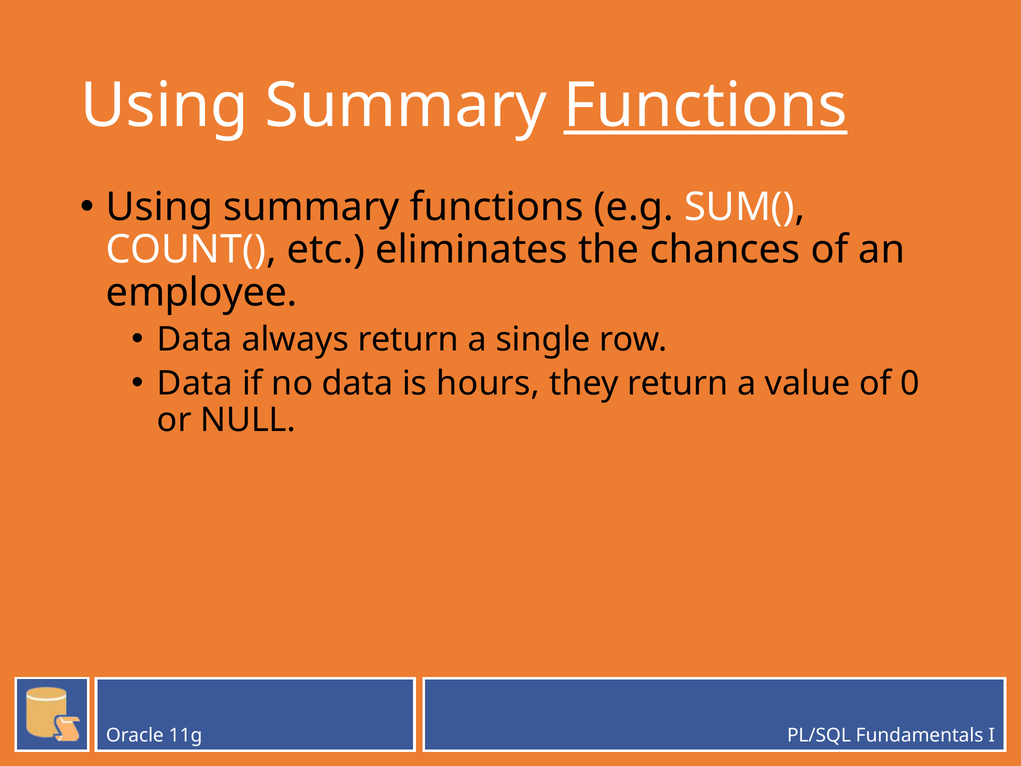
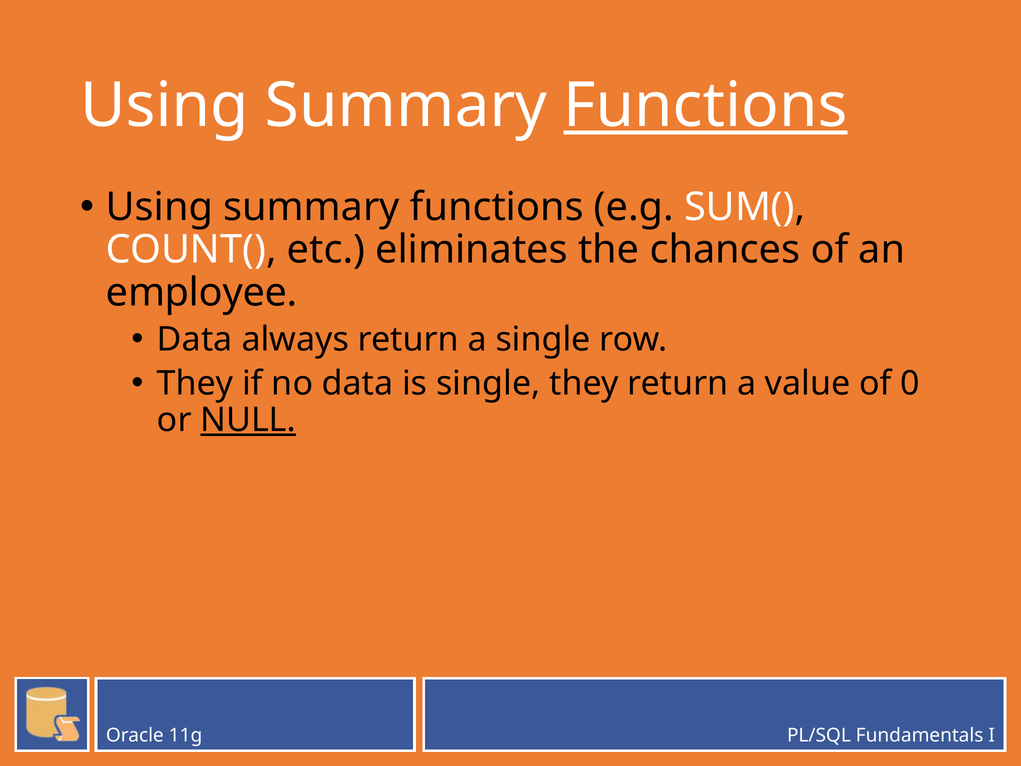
Data: Data -> They (195, 383)
is hours: hours -> single (488, 383)
NULL underline: none -> present (248, 420)
